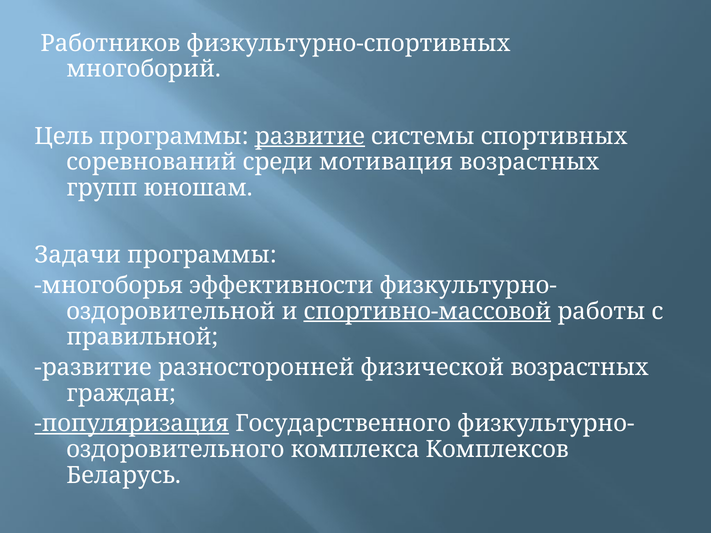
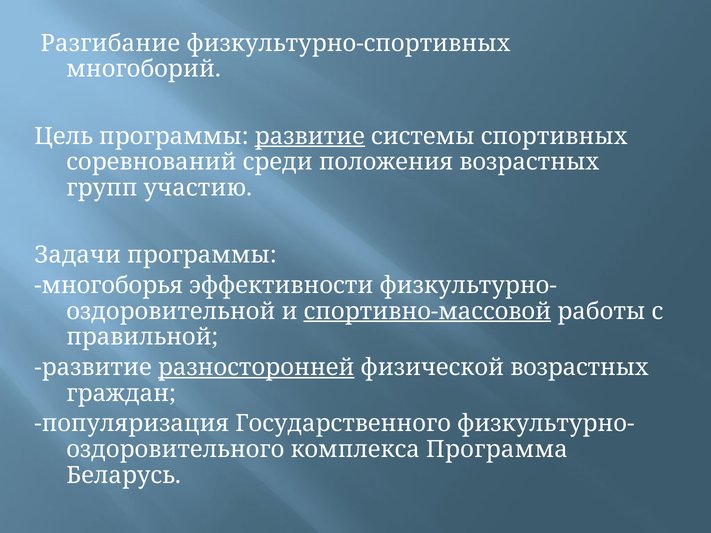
Работников: Работников -> Разгибание (110, 43)
мотивация: мотивация -> положения (386, 162)
юношам: юношам -> участию (198, 188)
разносторонней underline: none -> present (256, 368)
популяризация underline: present -> none (132, 424)
Комплексов: Комплексов -> Программа (497, 450)
